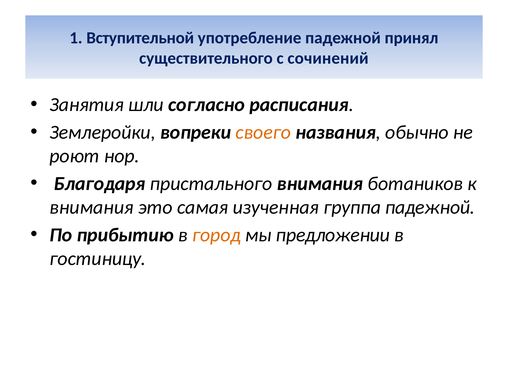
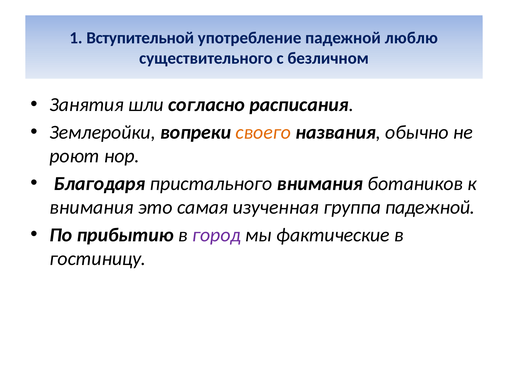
принял: принял -> люблю (411, 38)
сочинений: сочинений -> безличном (328, 58)
город colour: orange -> purple (216, 235)
предложении: предложении -> фактические (333, 235)
